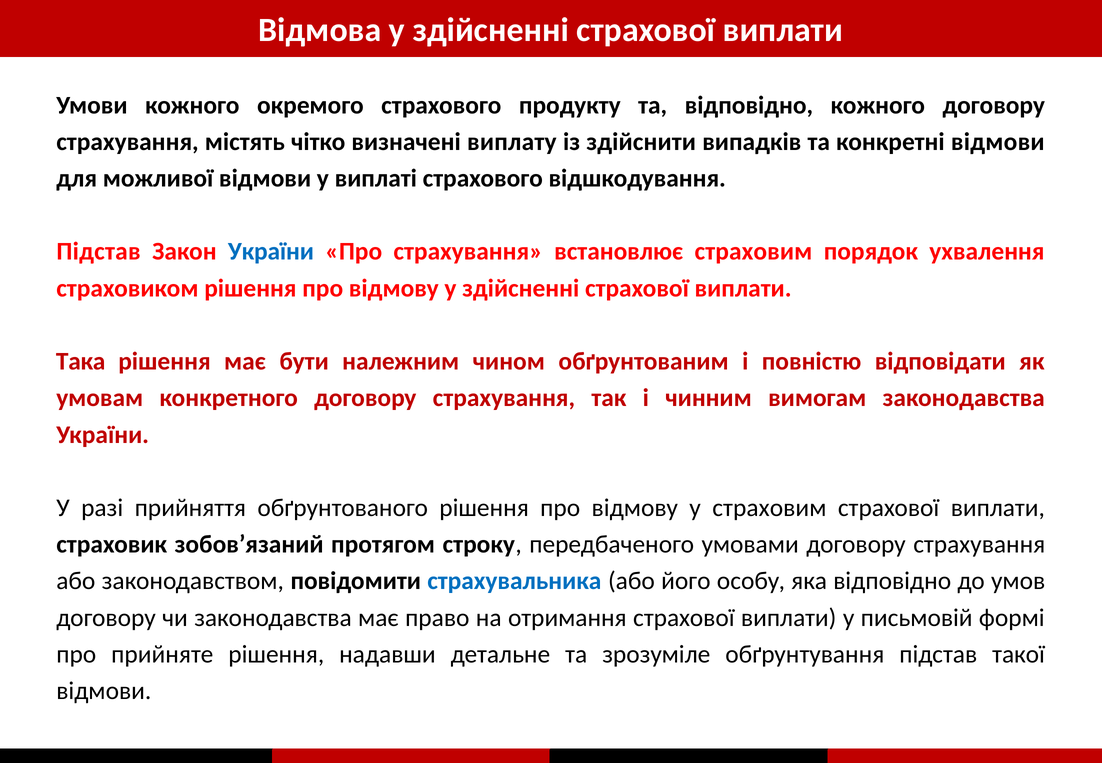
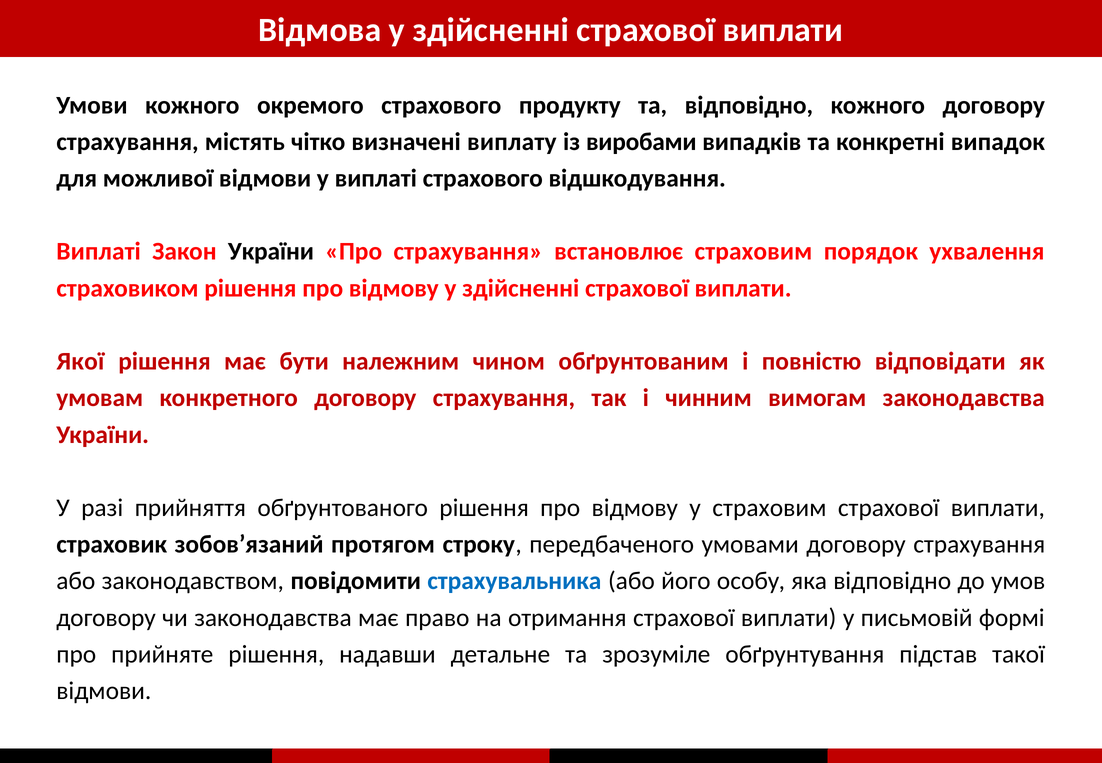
здійснити: здійснити -> виробами (641, 142)
конкретні відмови: відмови -> випадок (998, 142)
Підстав: Підстав -> Виплаті (99, 252)
України colour: blue -> black (271, 252)
Така: Така -> Якої (80, 361)
